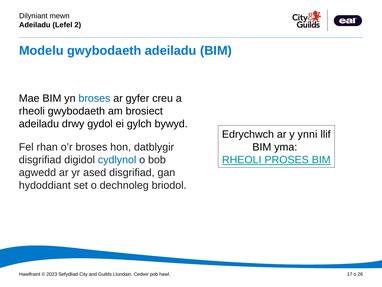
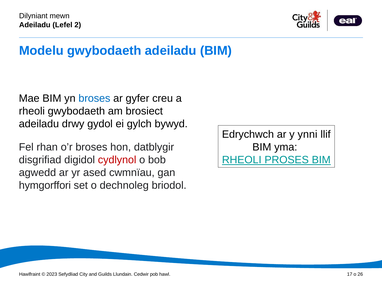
cydlynol colour: blue -> red (117, 160)
ased disgrifiad: disgrifiad -> cwmnïau (132, 172)
hydoddiant: hydoddiant -> hymgorffori (45, 185)
